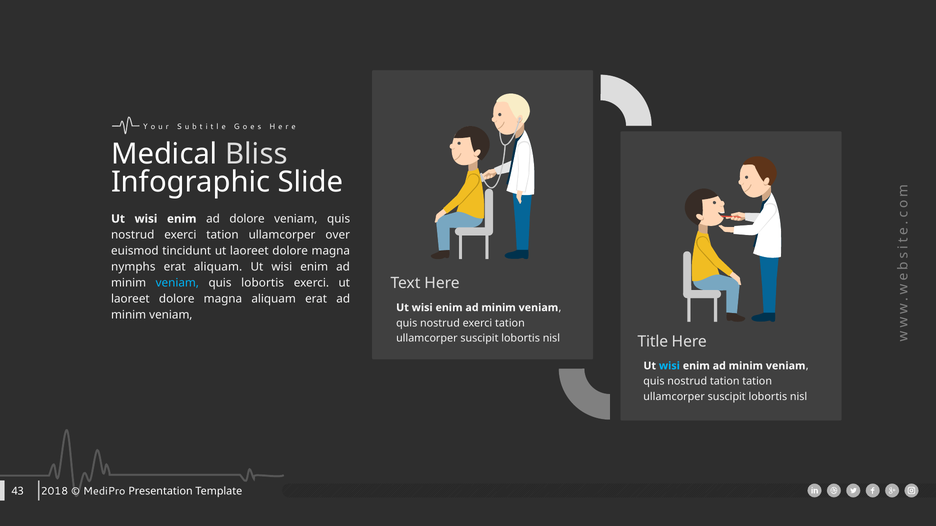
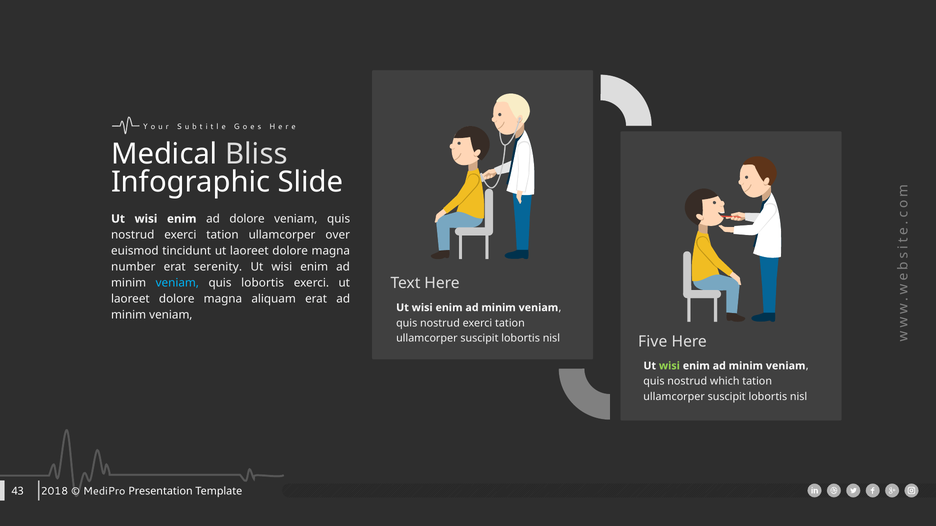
nymphs: nymphs -> number (133, 267)
erat aliquam: aliquam -> serenity (218, 267)
Title: Title -> Five (653, 342)
wisi colour: light blue -> light green (669, 366)
nostrud tation: tation -> which (725, 382)
